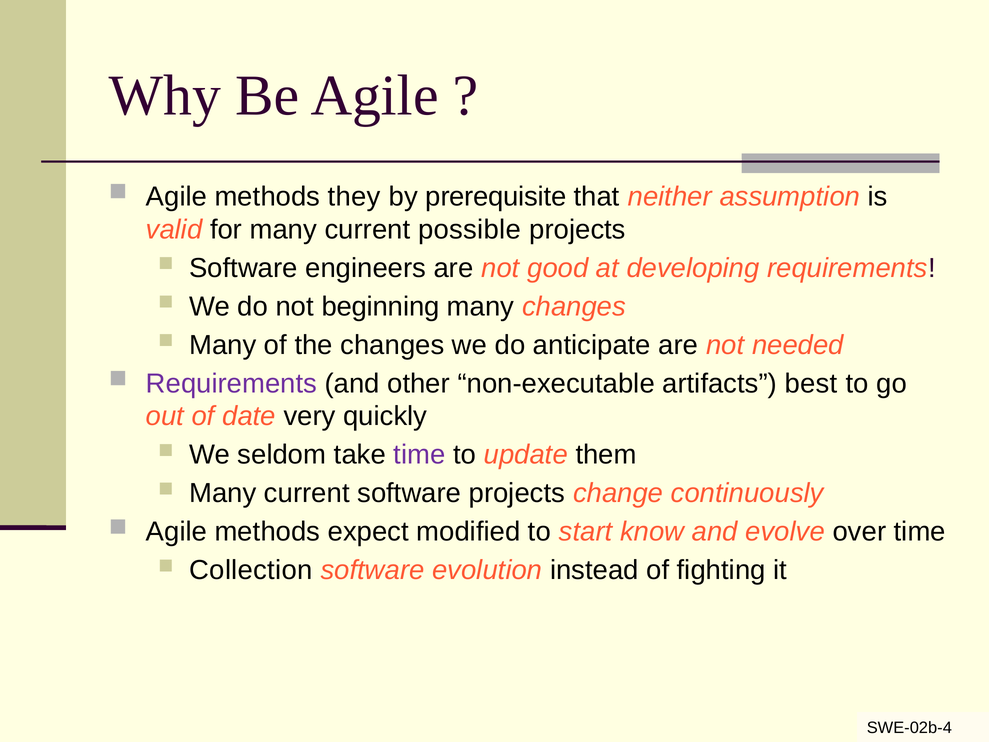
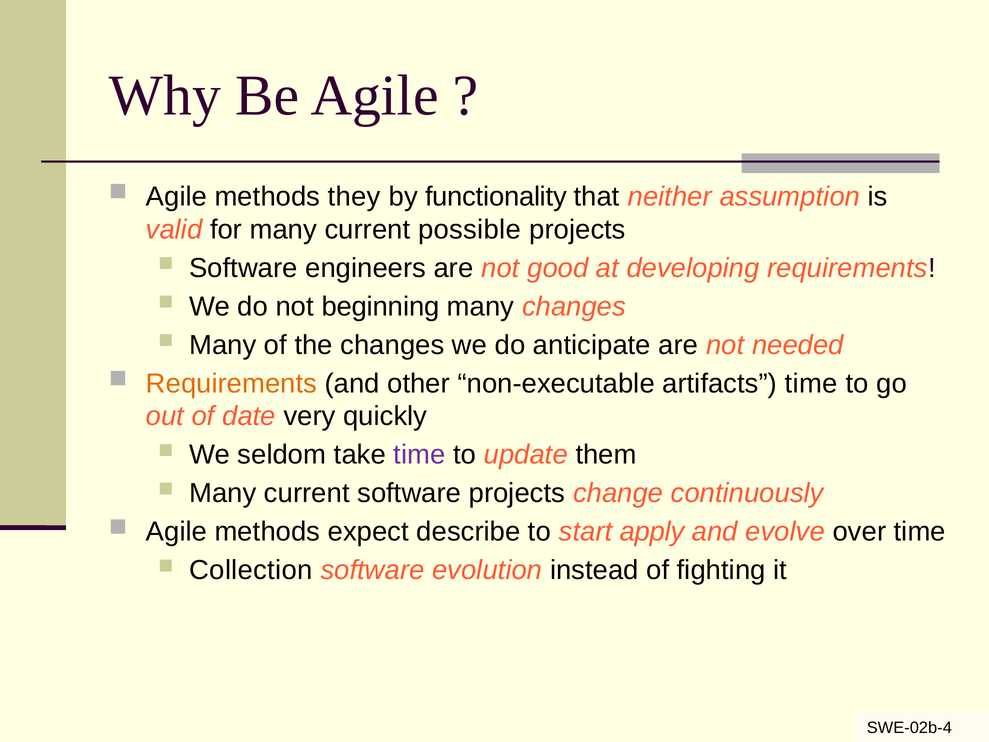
prerequisite: prerequisite -> functionality (496, 196)
Requirements colour: purple -> orange (231, 383)
artifacts best: best -> time (811, 383)
modified: modified -> describe (468, 532)
know: know -> apply (652, 532)
